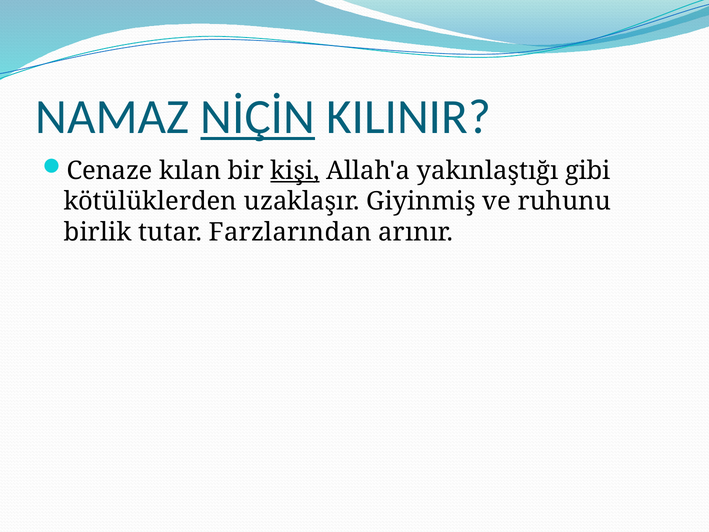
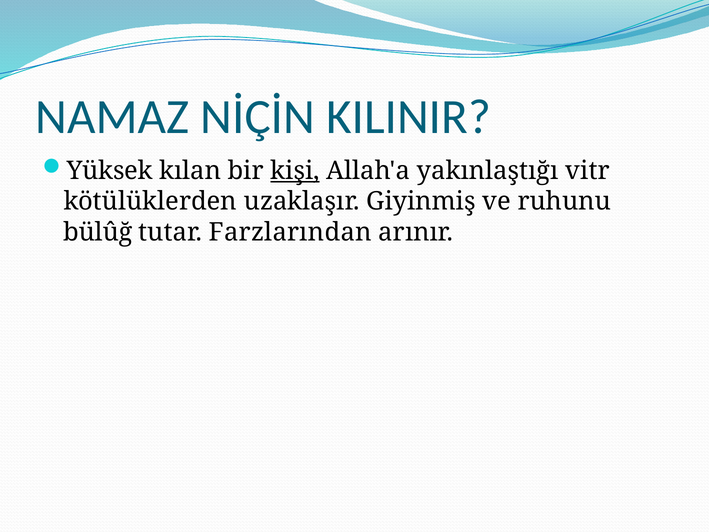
NİÇİN underline: present -> none (258, 117)
Cenaze: Cenaze -> Yüksek (110, 171)
gibi: gibi -> vitr (588, 171)
birlik: birlik -> bülûğ (98, 232)
